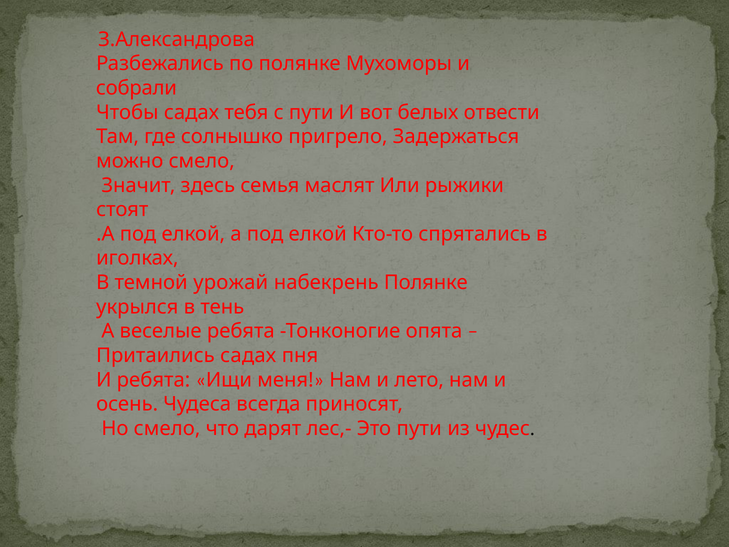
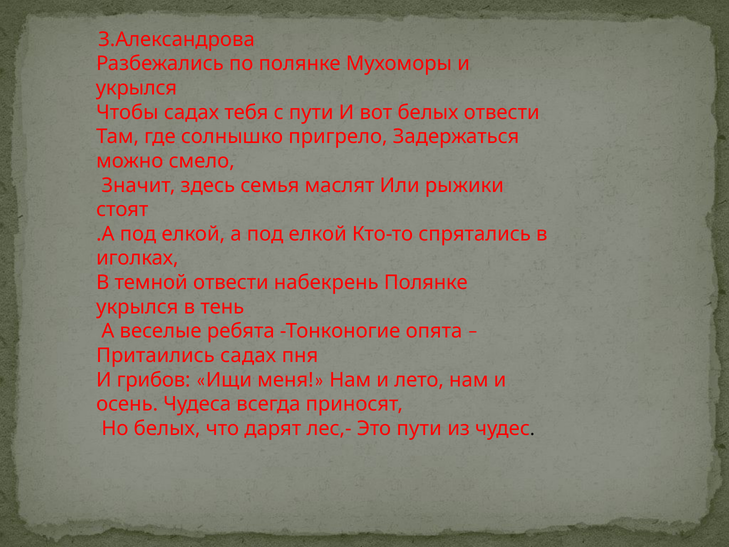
собрали: собрали -> укрылся (136, 88)
темной урожай: урожай -> отвести (231, 282)
И ребята: ребята -> грибов (154, 380)
Но смело: смело -> белых (167, 428)
